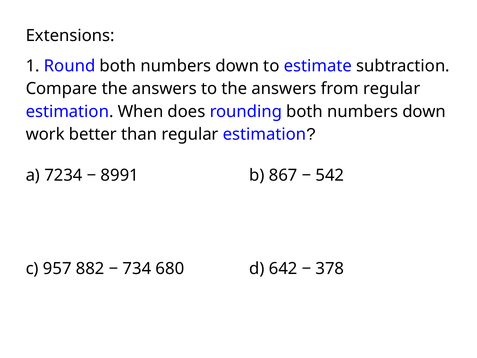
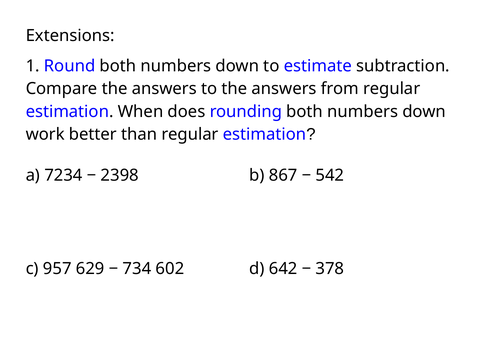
8991: 8991 -> 2398 (120, 175)
882: 882 -> 629 (90, 268)
680: 680 -> 602 (170, 268)
